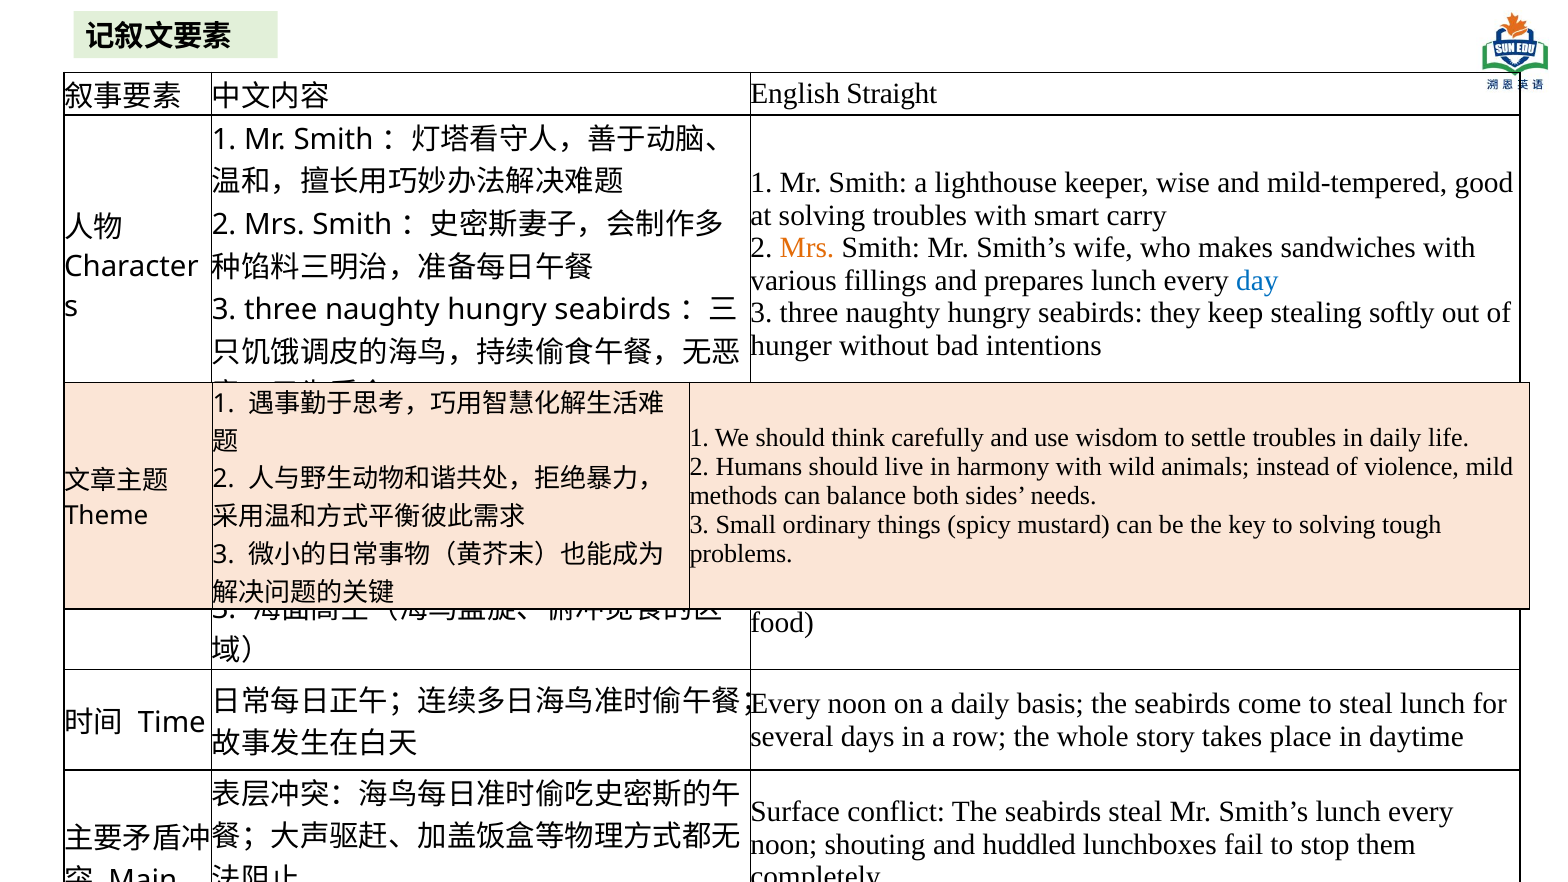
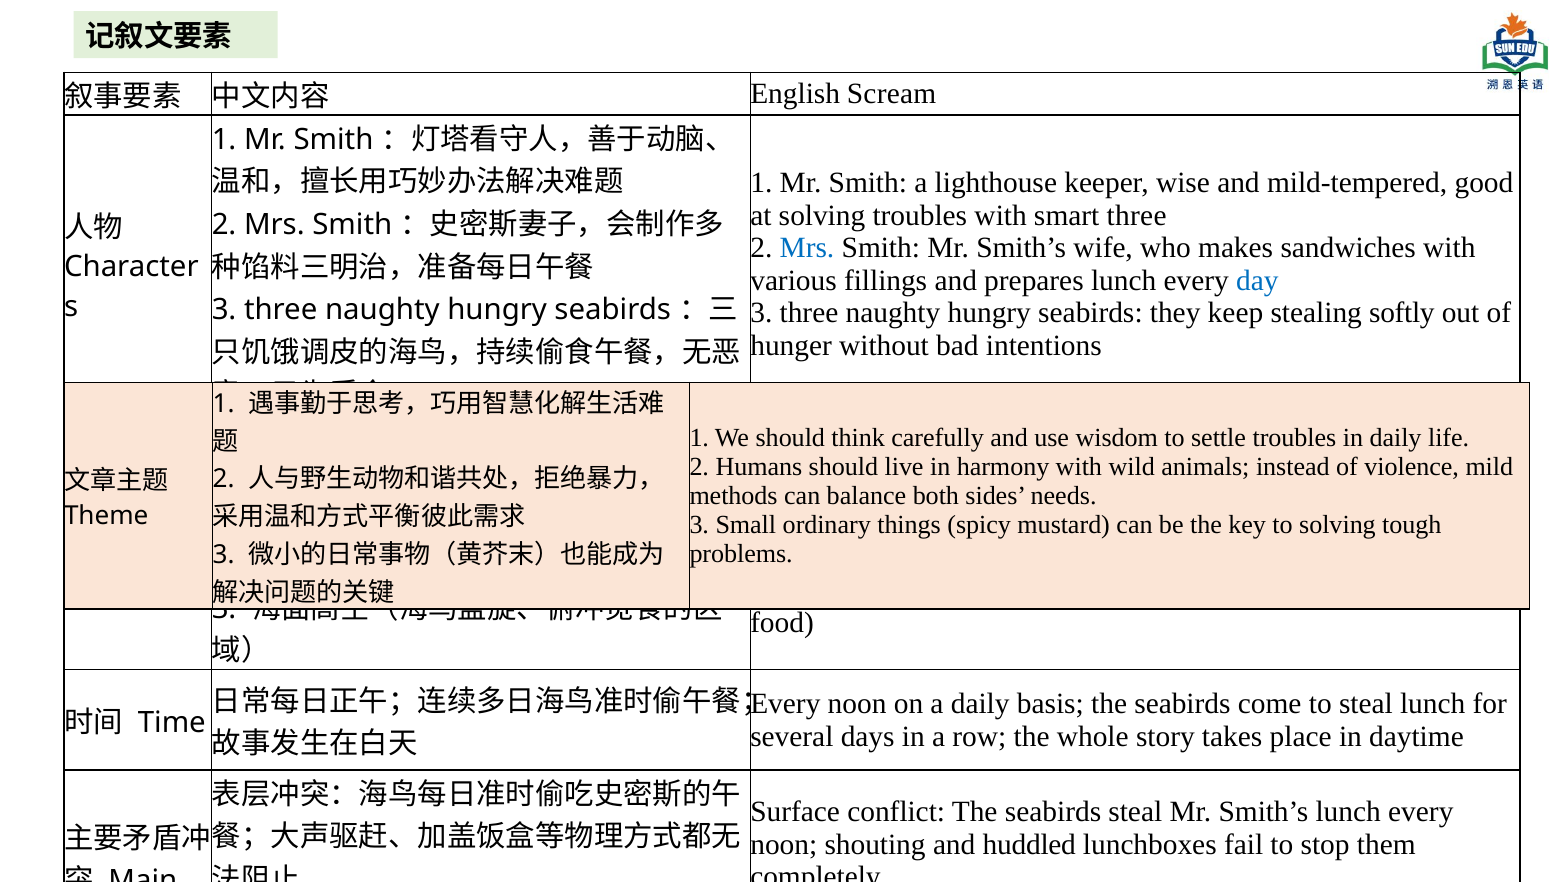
Straight: Straight -> Scream (892, 94)
smart carry: carry -> three (1137, 216)
Mrs colour: orange -> blue (807, 248)
